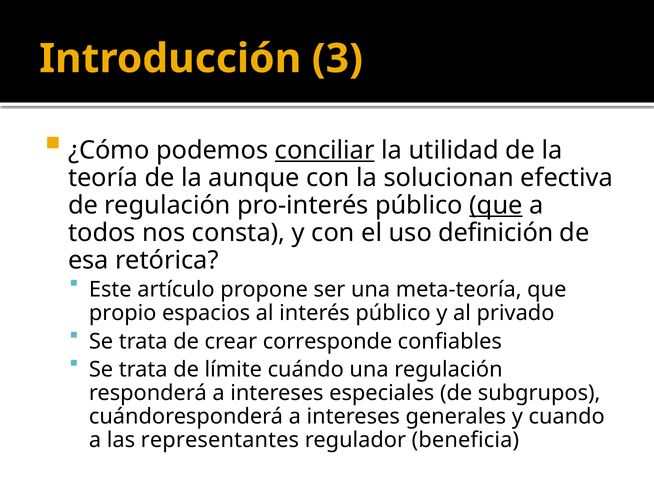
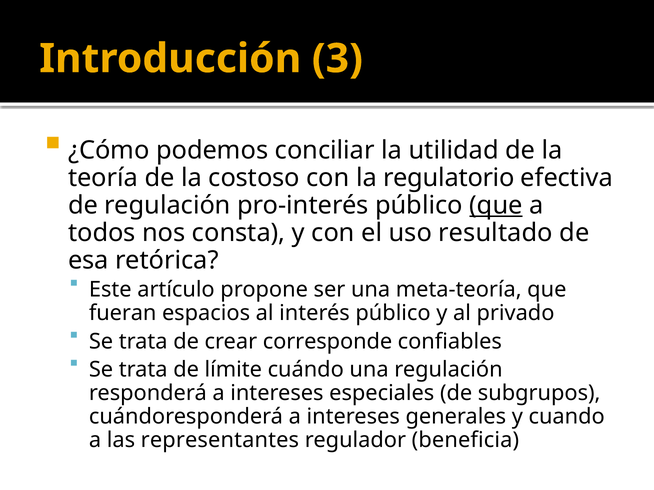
conciliar underline: present -> none (325, 151)
aunque: aunque -> costoso (254, 178)
solucionan: solucionan -> regulatorio (449, 178)
definición: definición -> resultado (496, 233)
propio: propio -> fueran (123, 314)
